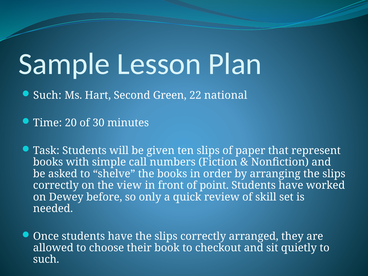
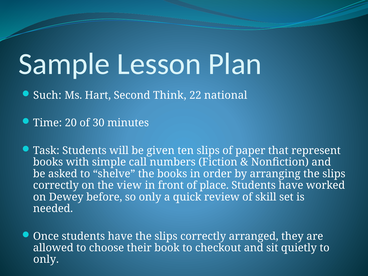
Green: Green -> Think (170, 95)
point: point -> place (214, 185)
such: such -> only (46, 259)
